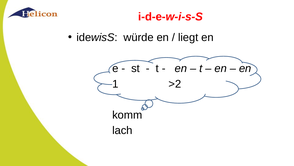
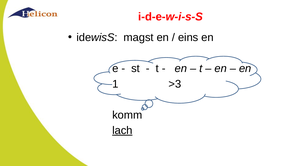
würde: würde -> magst (139, 37)
liegt: liegt -> eins (188, 37)
>2: >2 -> >3 (175, 84)
lach underline: none -> present (122, 130)
